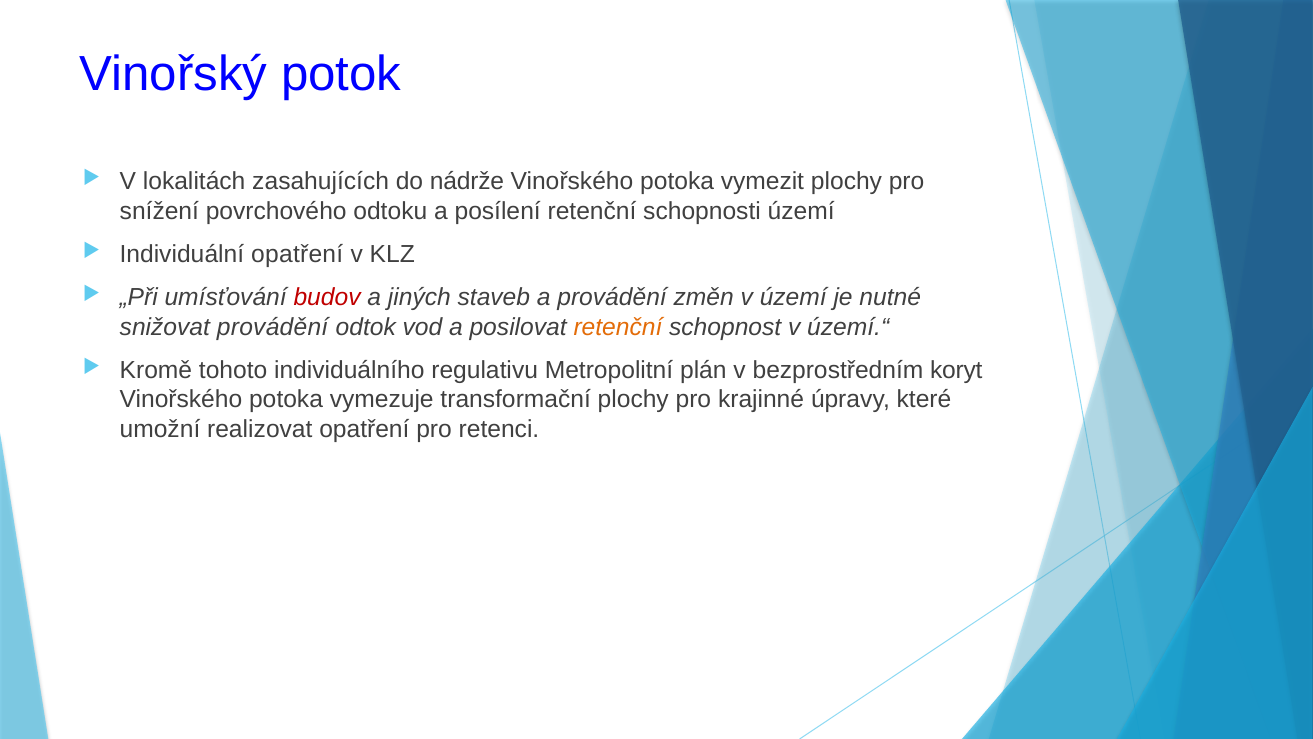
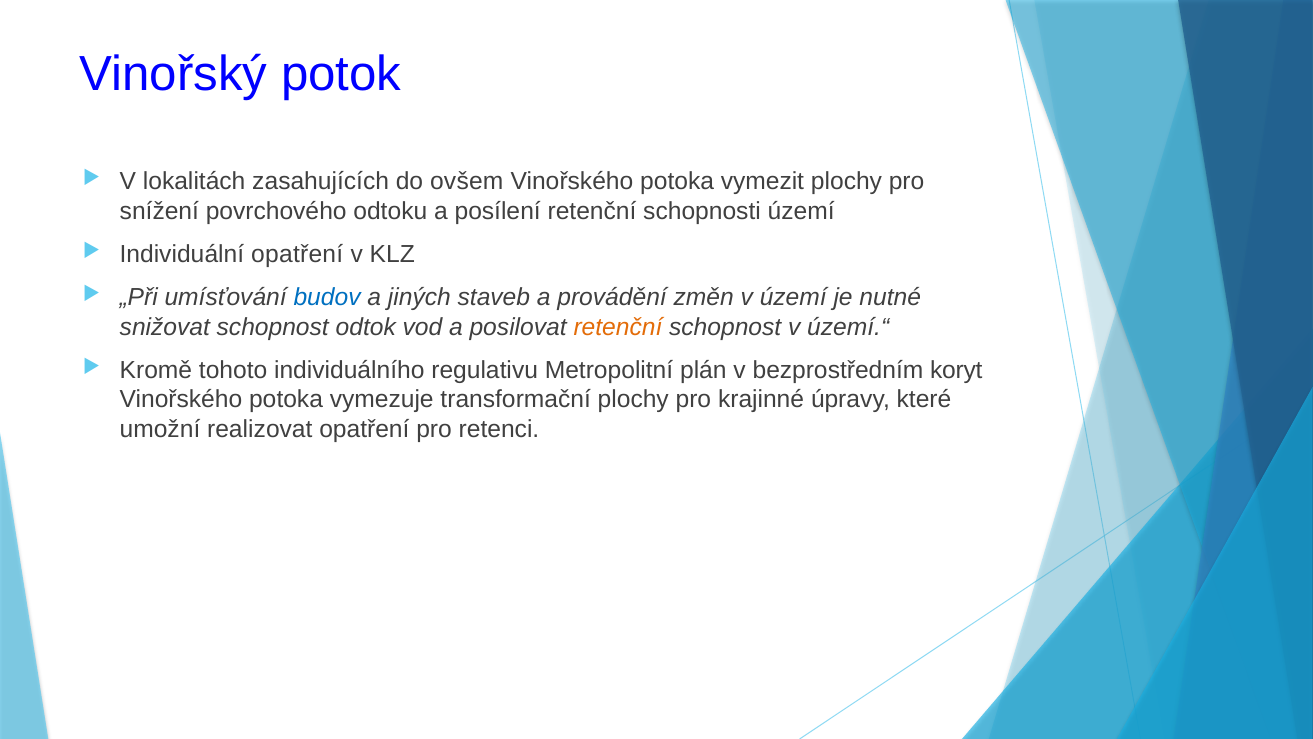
nádrže: nádrže -> ovšem (467, 181)
budov colour: red -> blue (327, 297)
snižovat provádění: provádění -> schopnost (273, 327)
